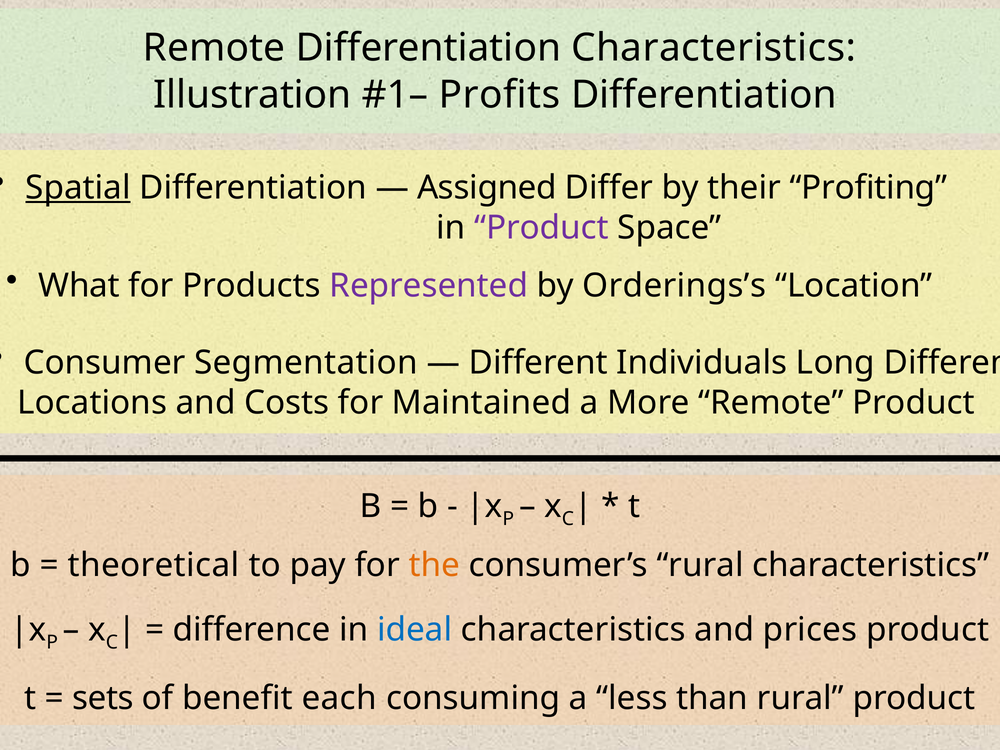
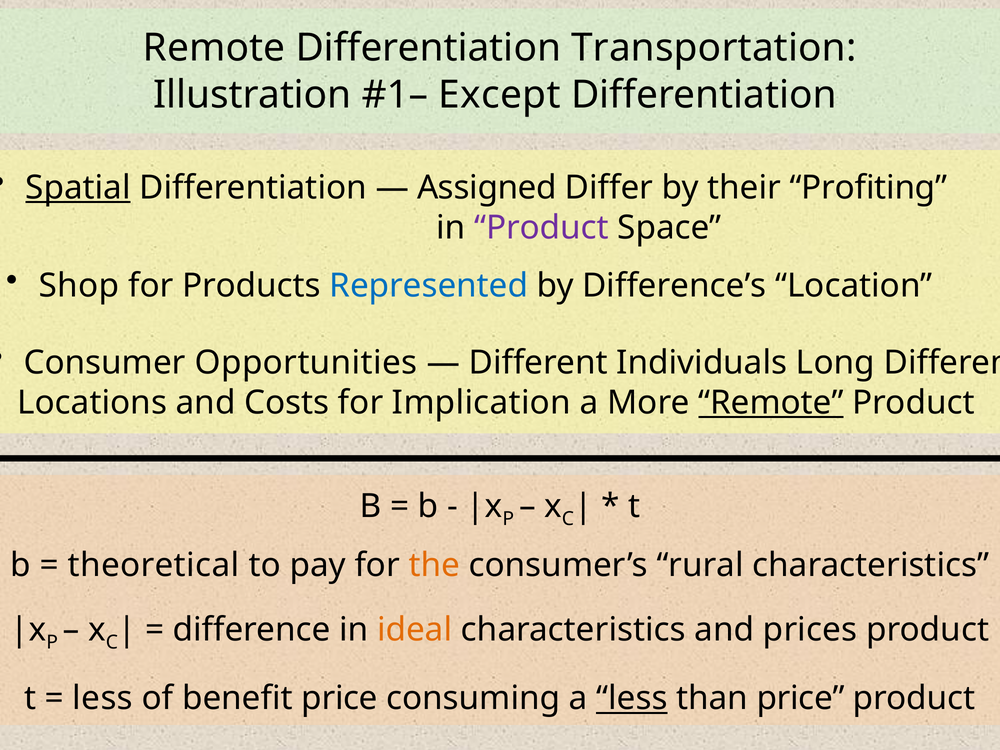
Differentiation Characteristics: Characteristics -> Transportation (714, 48)
Profits: Profits -> Except (500, 95)
What: What -> Shop (79, 286)
Represented colour: purple -> blue (429, 286)
Orderings’s: Orderings’s -> Difference’s (674, 286)
Segmentation: Segmentation -> Opportunities (306, 363)
Maintained: Maintained -> Implication (481, 403)
Remote underline: none -> present (771, 403)
ideal colour: blue -> orange (415, 630)
sets: sets -> less (103, 698)
benefit each: each -> price (340, 698)
less underline: none -> present (632, 698)
than rural: rural -> price (801, 698)
